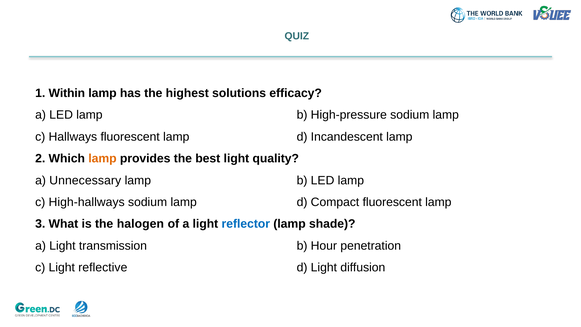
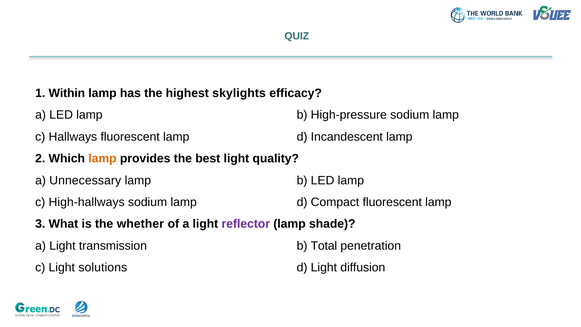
solutions: solutions -> skylights (239, 93)
halogen: halogen -> whether (140, 224)
reflector colour: blue -> purple (246, 224)
Hour: Hour -> Total (324, 246)
reflective: reflective -> solutions (103, 267)
